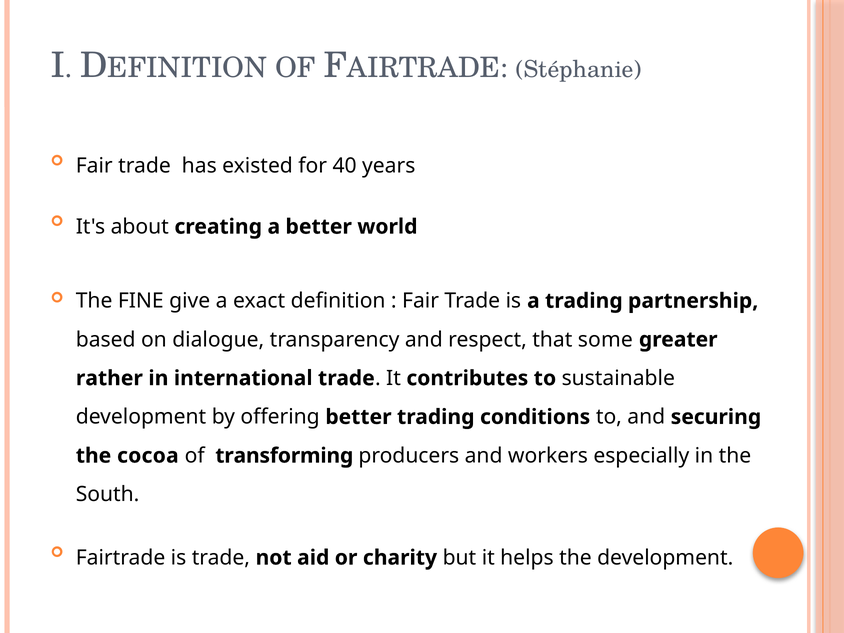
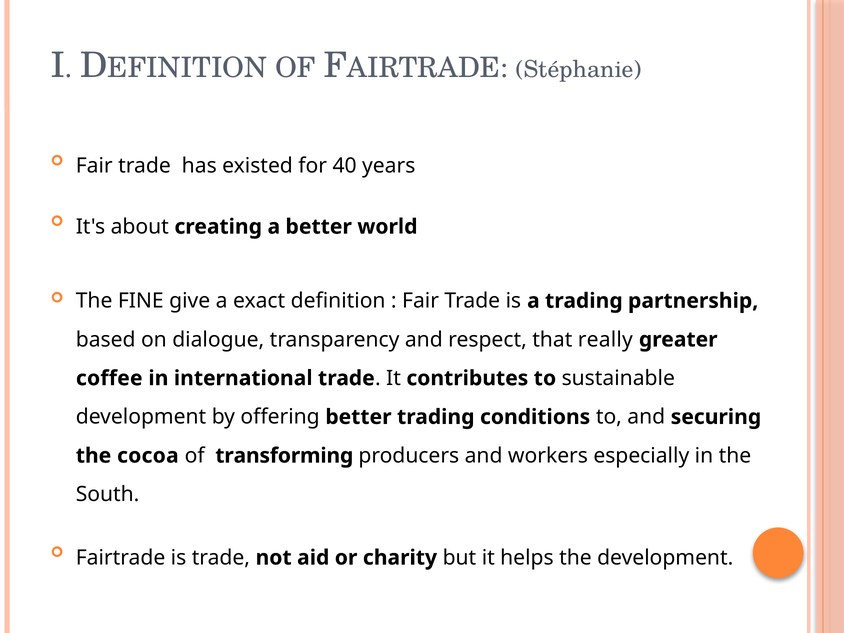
some: some -> really (605, 340)
rather: rather -> coffee (109, 378)
